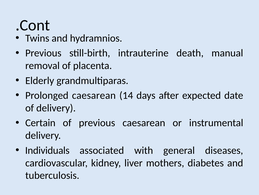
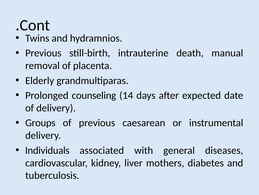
Prolonged caesarean: caesarean -> counseling (94, 95)
Certain: Certain -> Groups (40, 122)
